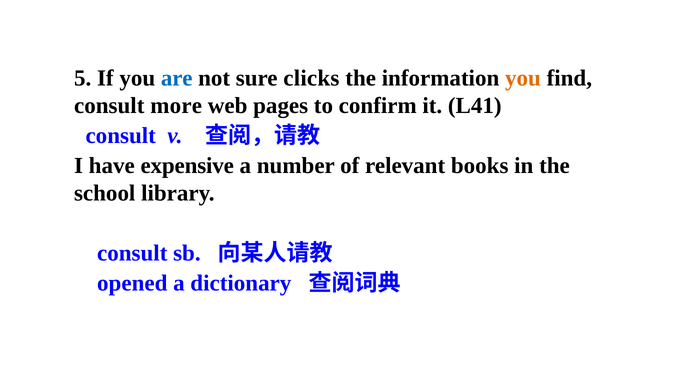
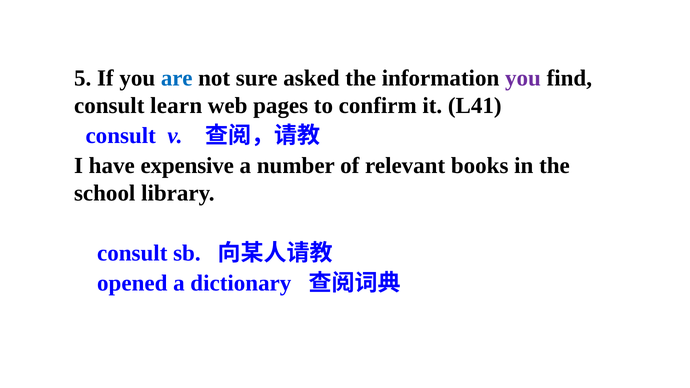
clicks: clicks -> asked (311, 78)
you colour: orange -> purple (523, 78)
more: more -> learn (176, 106)
